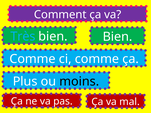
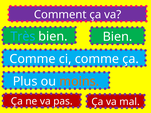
moins colour: black -> orange (79, 82)
